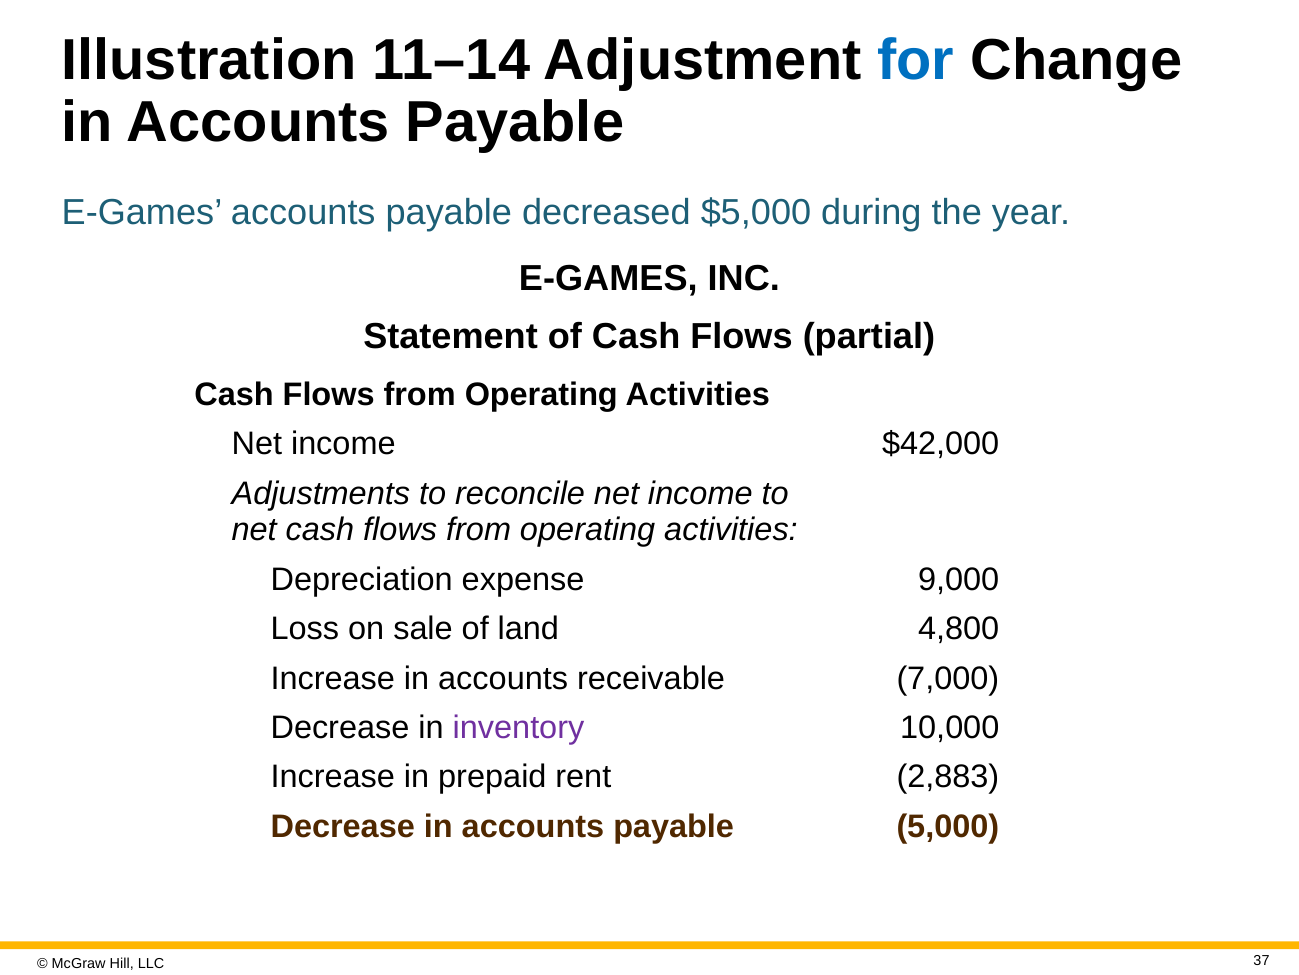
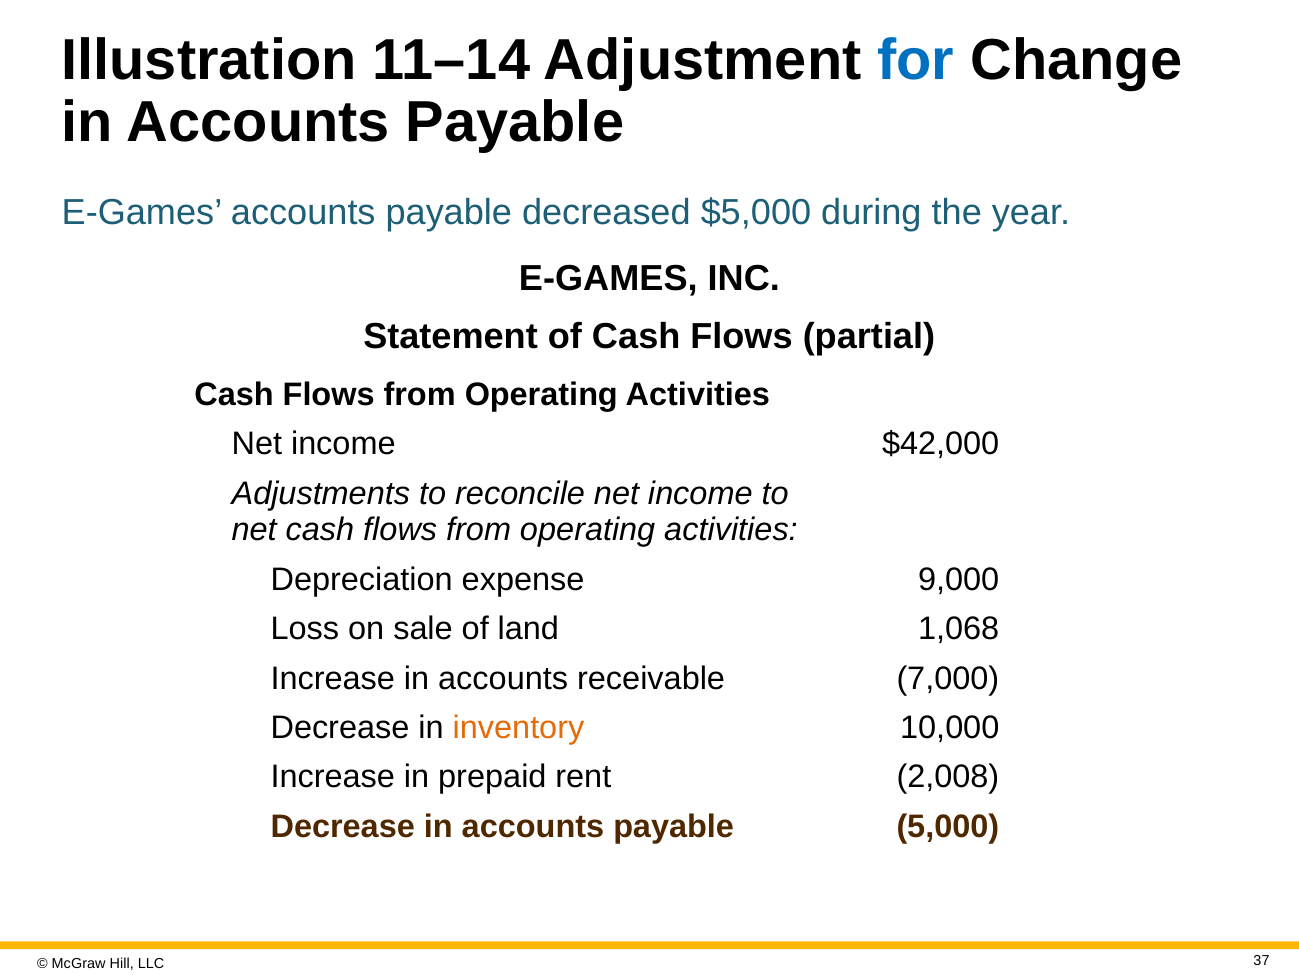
4,800: 4,800 -> 1,068 (959, 628)
inventory colour: purple -> orange (519, 727)
2,883: 2,883 -> 2,008 (948, 777)
